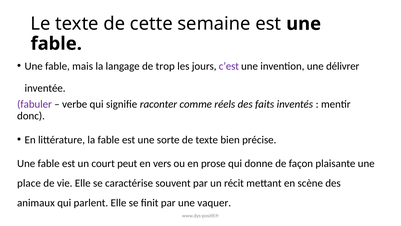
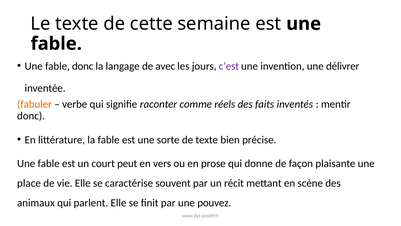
fable mais: mais -> donc (83, 66)
trop: trop -> avec (165, 66)
fabuler colour: purple -> orange (34, 104)
vaquer: vaquer -> pouvez (214, 202)
